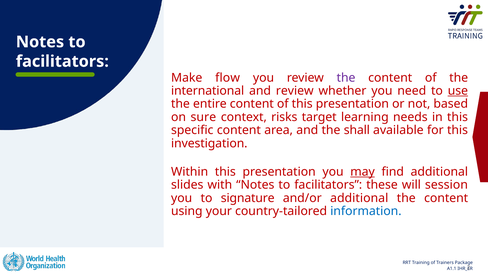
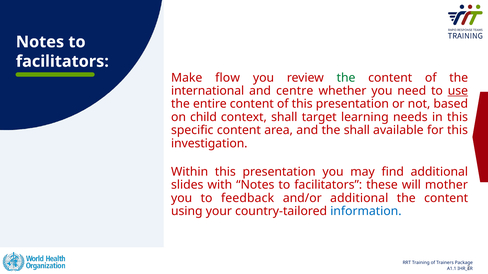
the colour: purple -> green (346, 78)
and review: review -> centre (295, 91)
sure: sure -> child (203, 117)
context risks: risks -> shall (284, 117)
may underline: present -> none (363, 172)
session: session -> mother (446, 185)
signature: signature -> feedback (248, 198)
